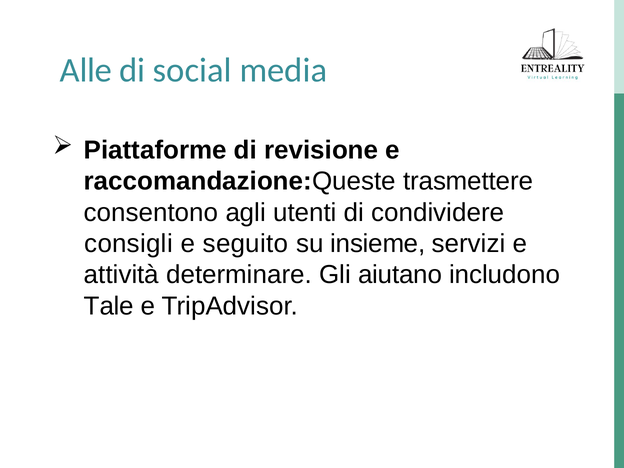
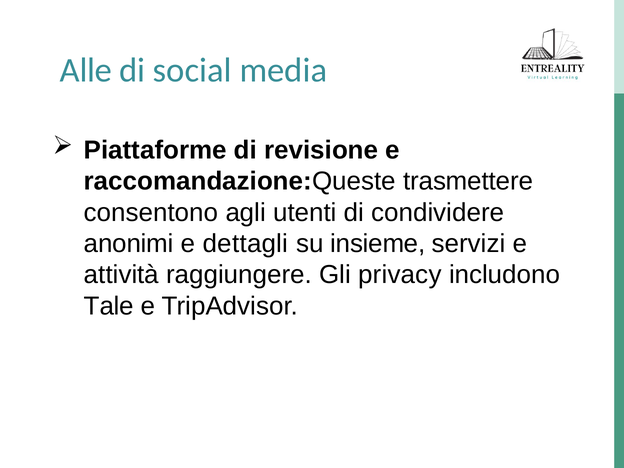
consigli: consigli -> anonimi (129, 244)
seguito: seguito -> dettagli (245, 244)
determinare: determinare -> raggiungere (239, 275)
aiutano: aiutano -> privacy (400, 275)
